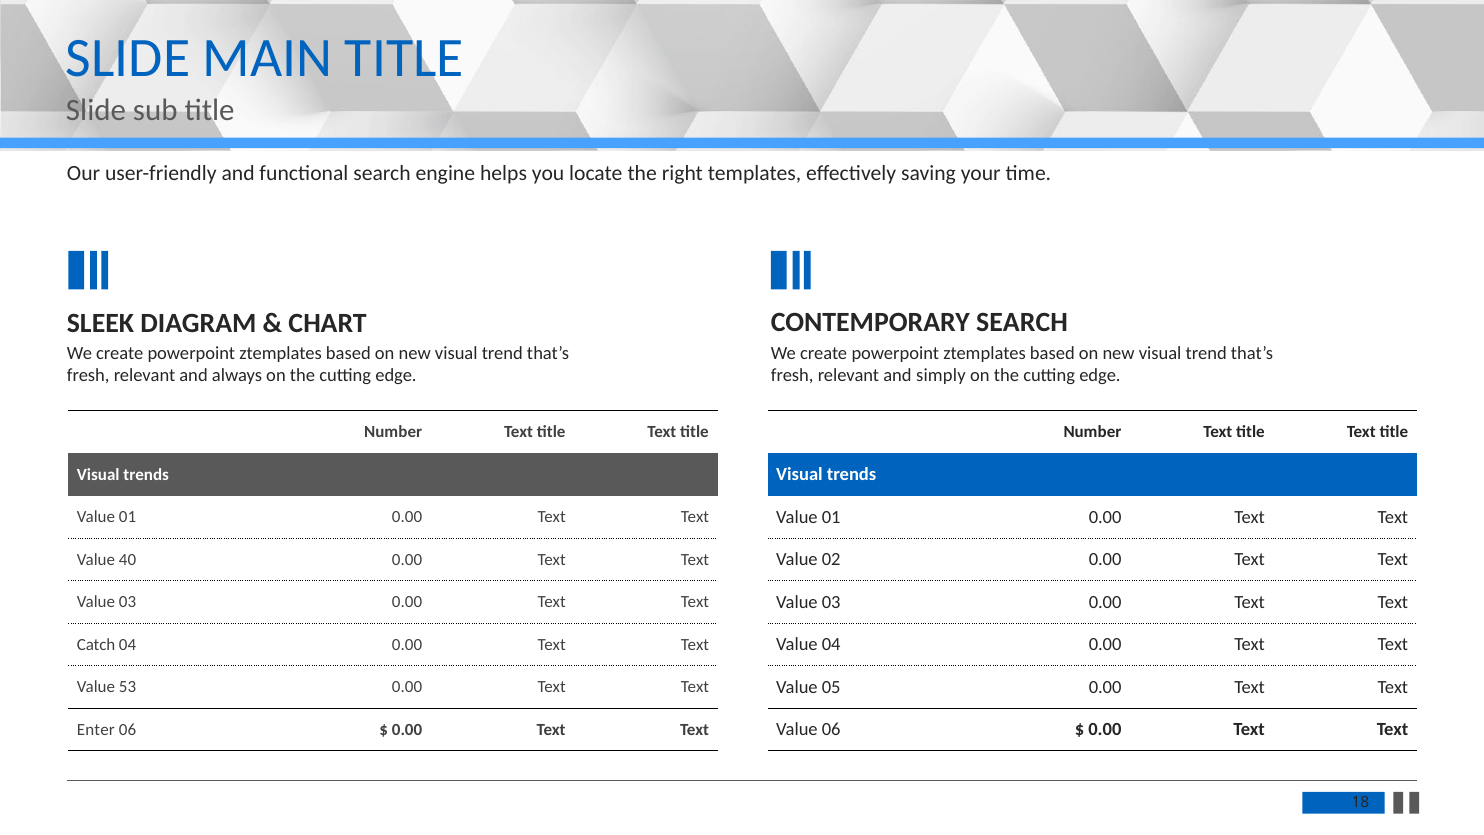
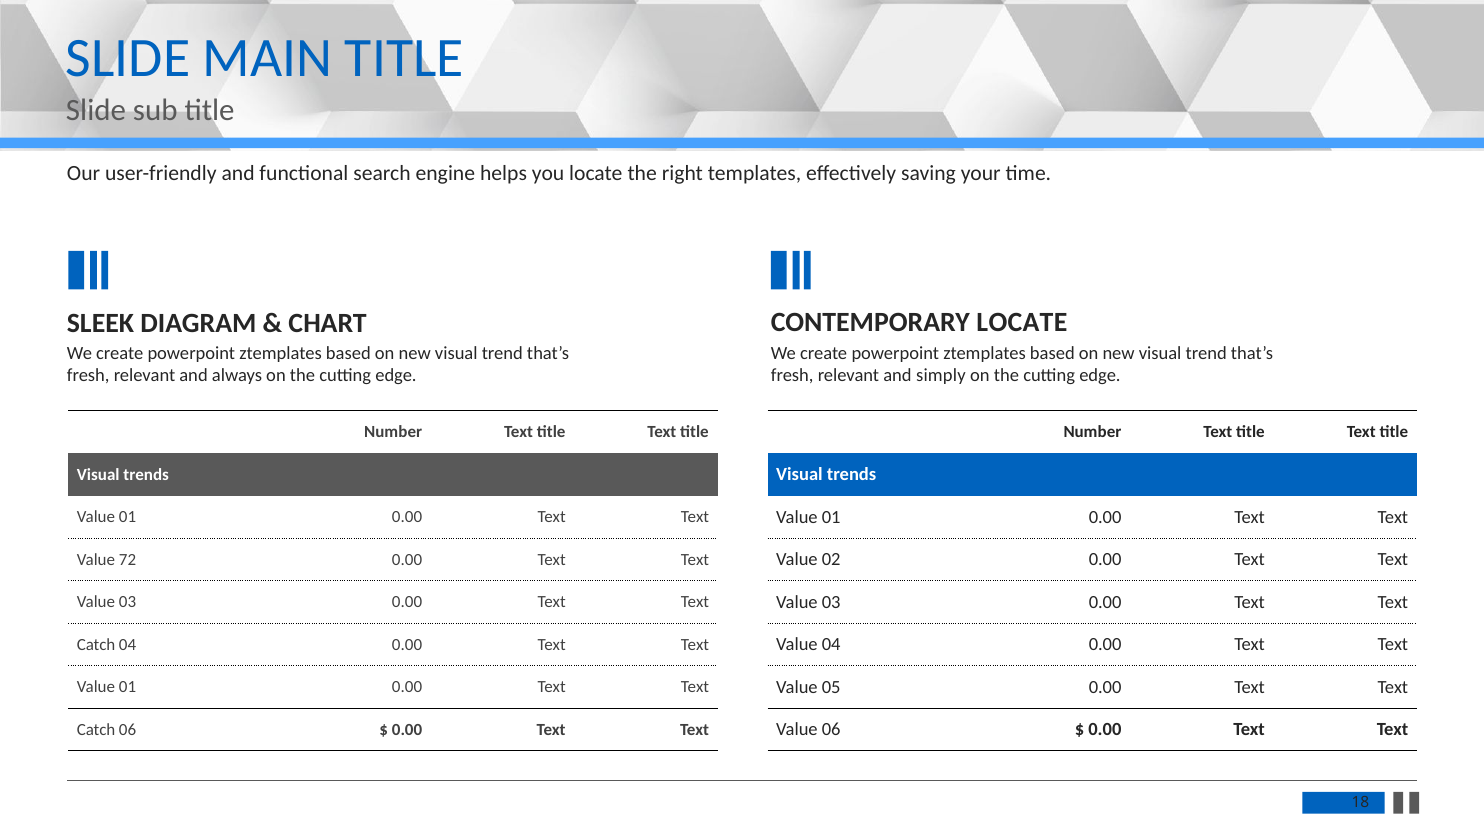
CONTEMPORARY SEARCH: SEARCH -> LOCATE (1022, 322)
40: 40 -> 72 (128, 559)
53: 53 -> 01 (128, 687)
Enter: Enter -> Catch (96, 729)
